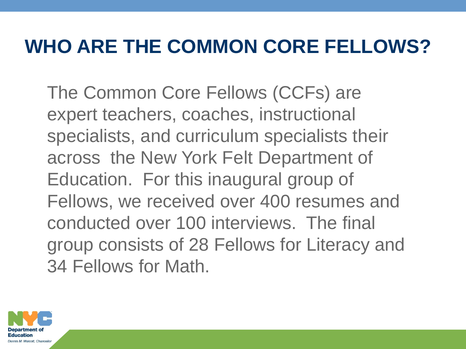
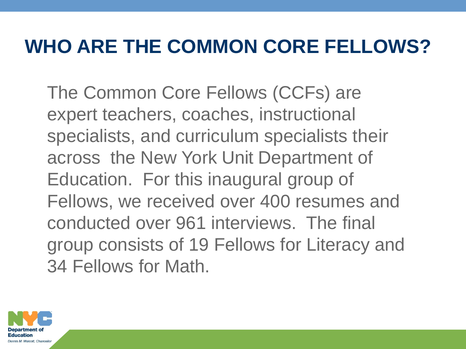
Felt: Felt -> Unit (238, 158)
100: 100 -> 961 (191, 223)
28: 28 -> 19 (199, 245)
